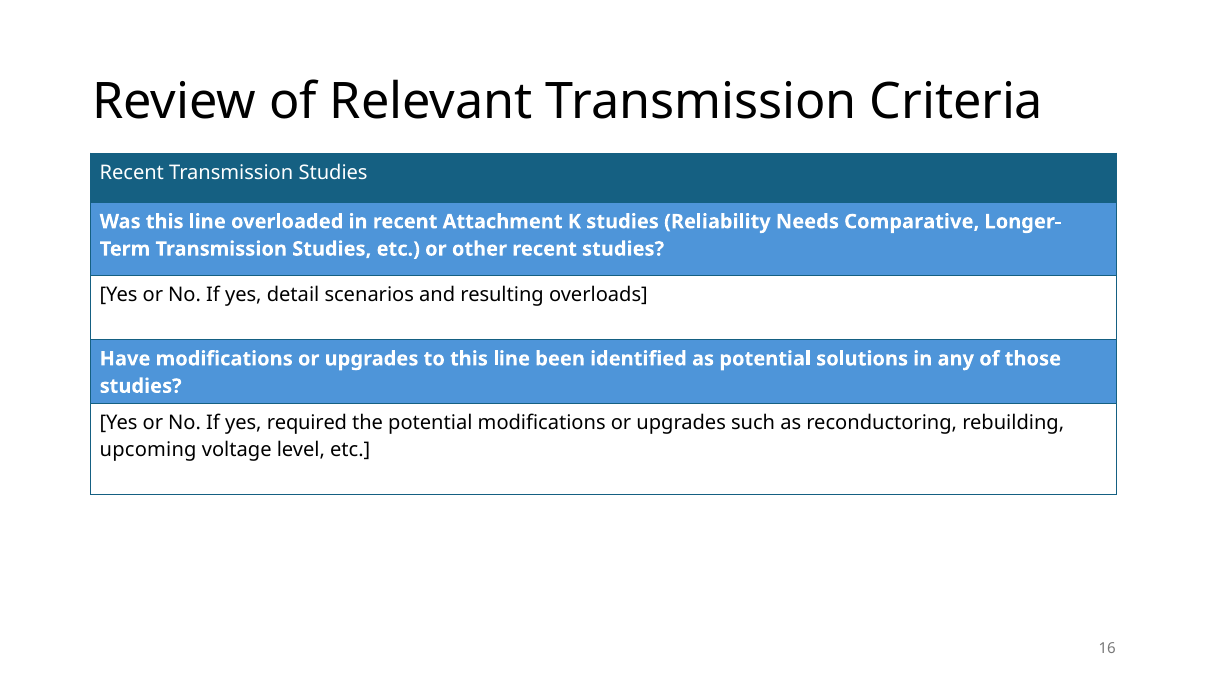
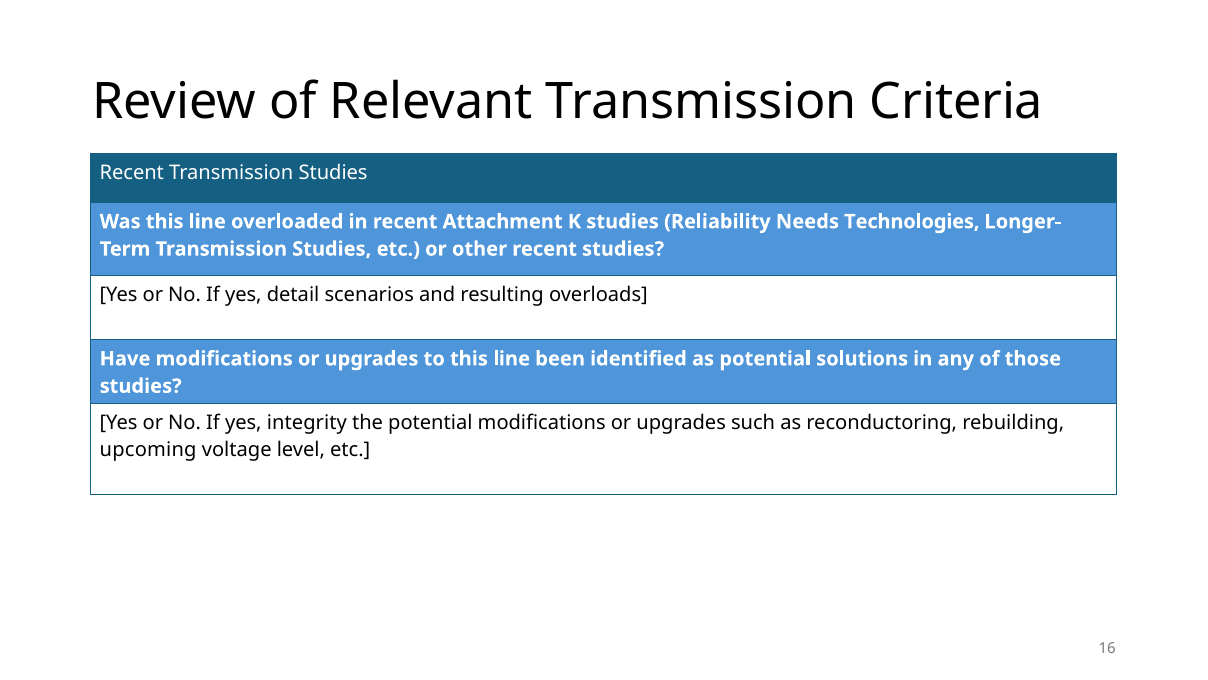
Comparative: Comparative -> Technologies (912, 222)
required: required -> integrity (307, 422)
